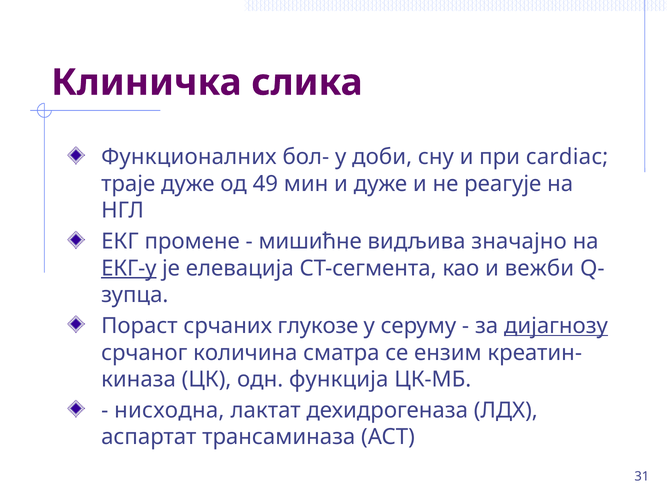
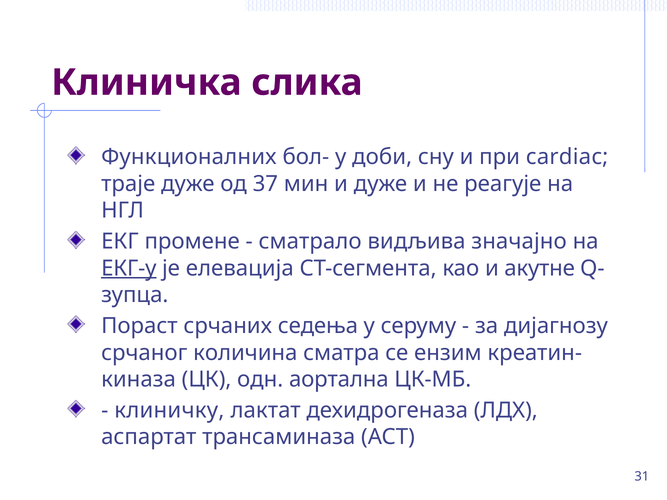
49: 49 -> 37 (265, 184)
мишићне: мишићне -> сматрало (310, 242)
вежби: вежби -> акутне (540, 268)
глукозе: глукозе -> седења (318, 326)
дијагнозу underline: present -> none (556, 326)
функција: функција -> аортална (339, 380)
нисходна: нисходна -> клиничку (169, 411)
